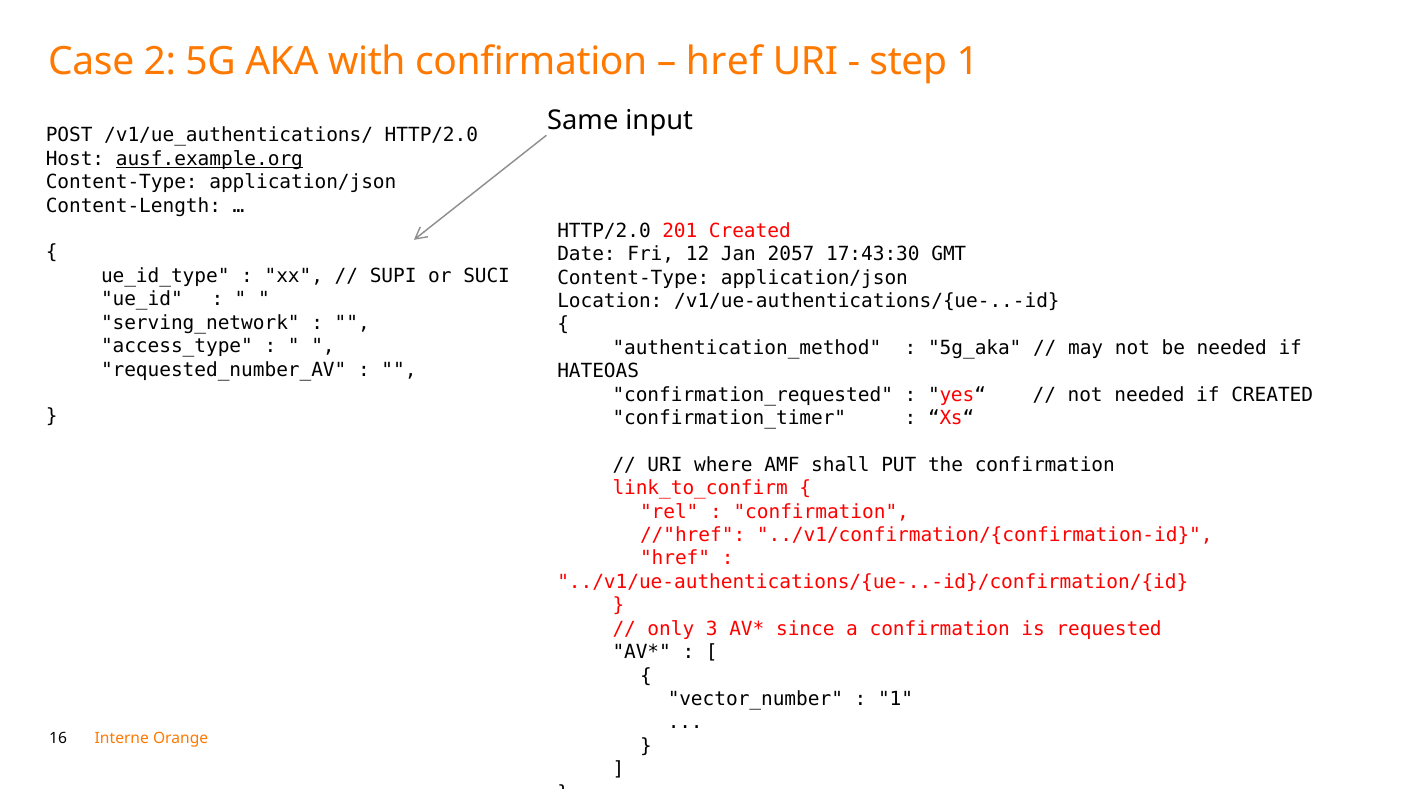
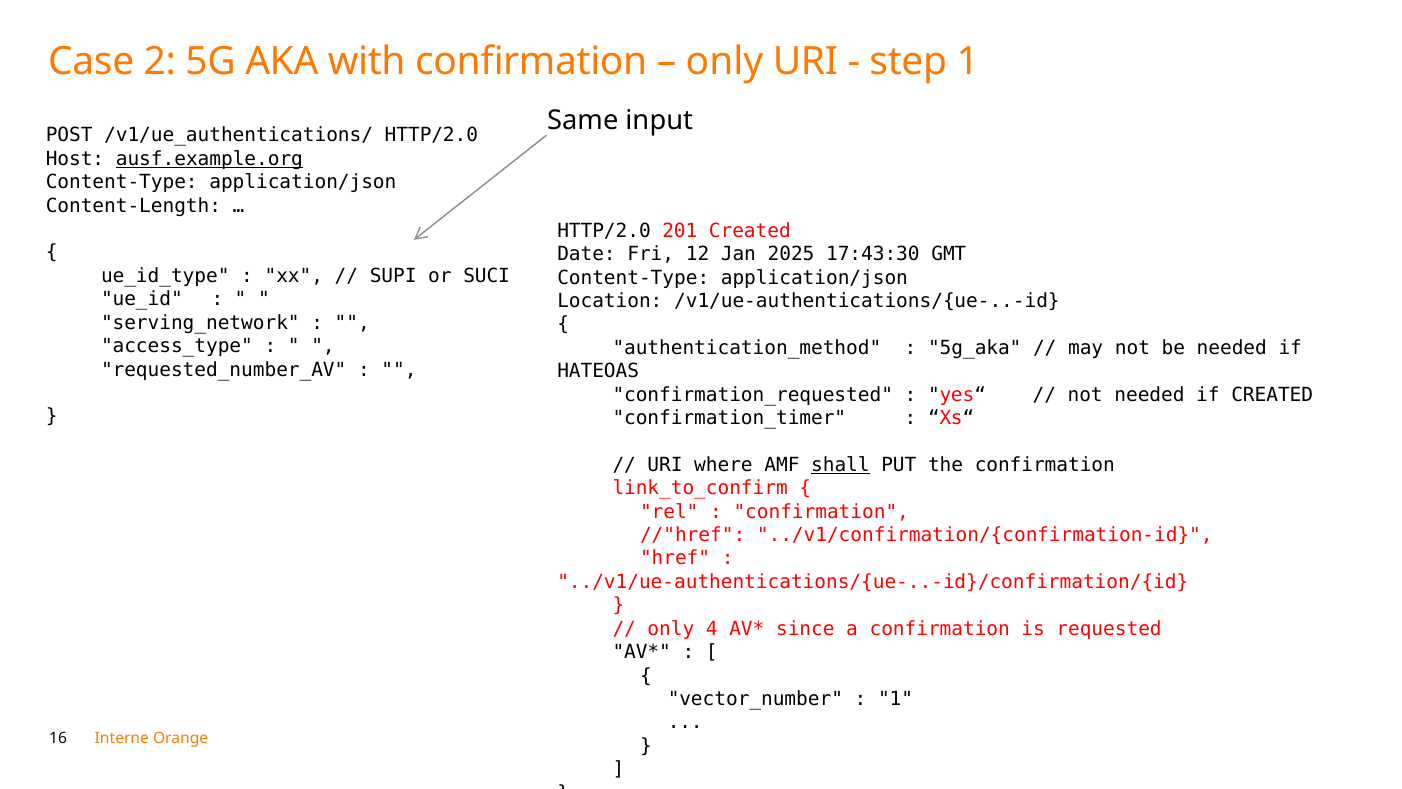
href: href -> only (725, 62)
2057: 2057 -> 2025 (791, 254)
shall underline: none -> present (840, 465)
3: 3 -> 4 (712, 628)
